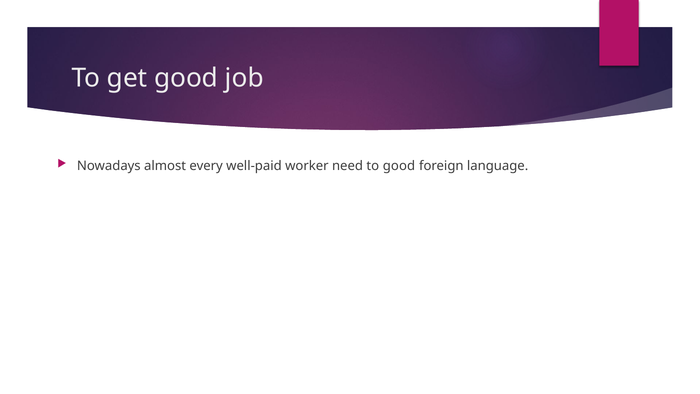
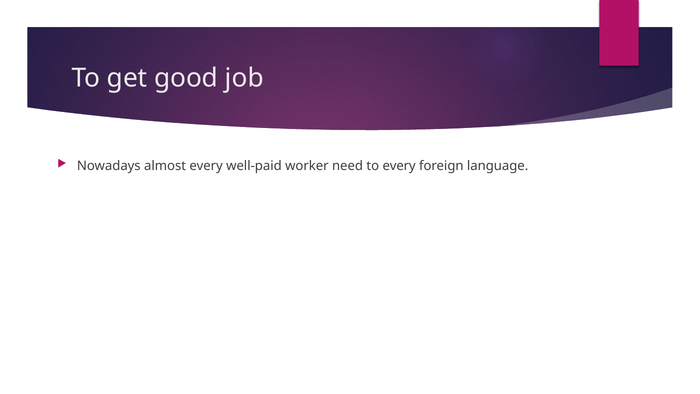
to good: good -> every (399, 166)
